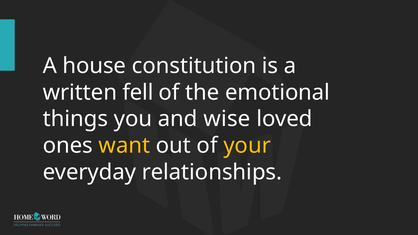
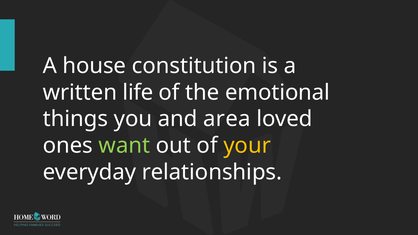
fell: fell -> life (138, 93)
wise: wise -> area (227, 119)
want colour: yellow -> light green (124, 146)
